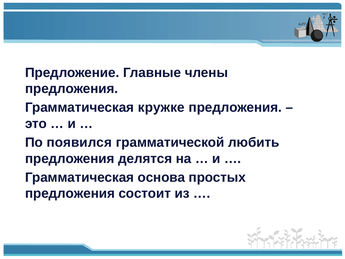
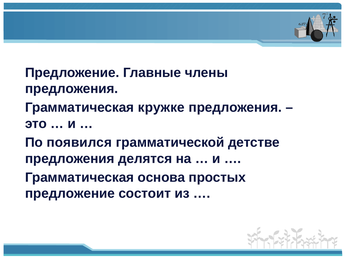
любить: любить -> детстве (254, 142)
предложения: предложения -> предложение (70, 193)
